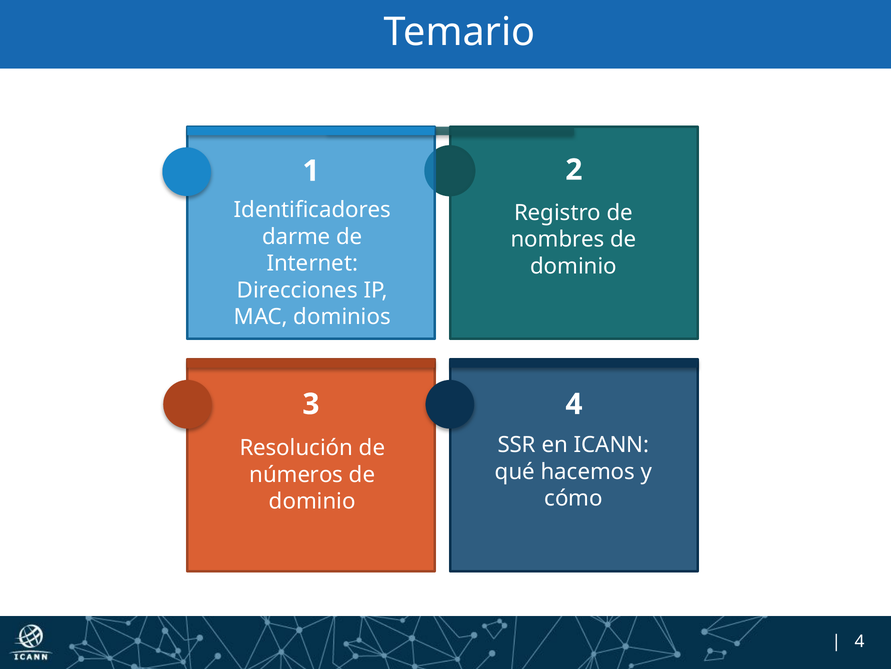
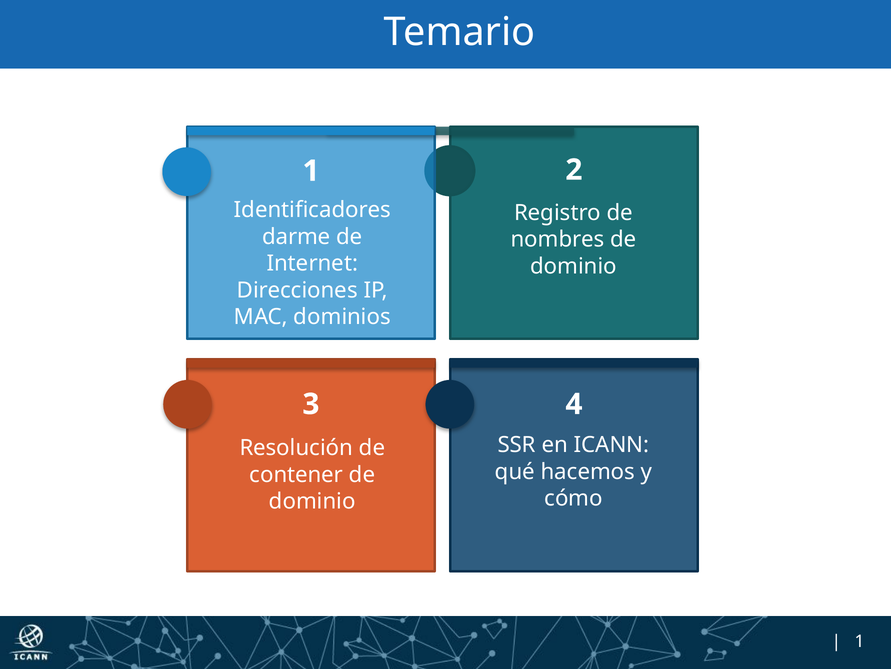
números: números -> contener (296, 474)
4: 4 -> 1 (860, 641)
